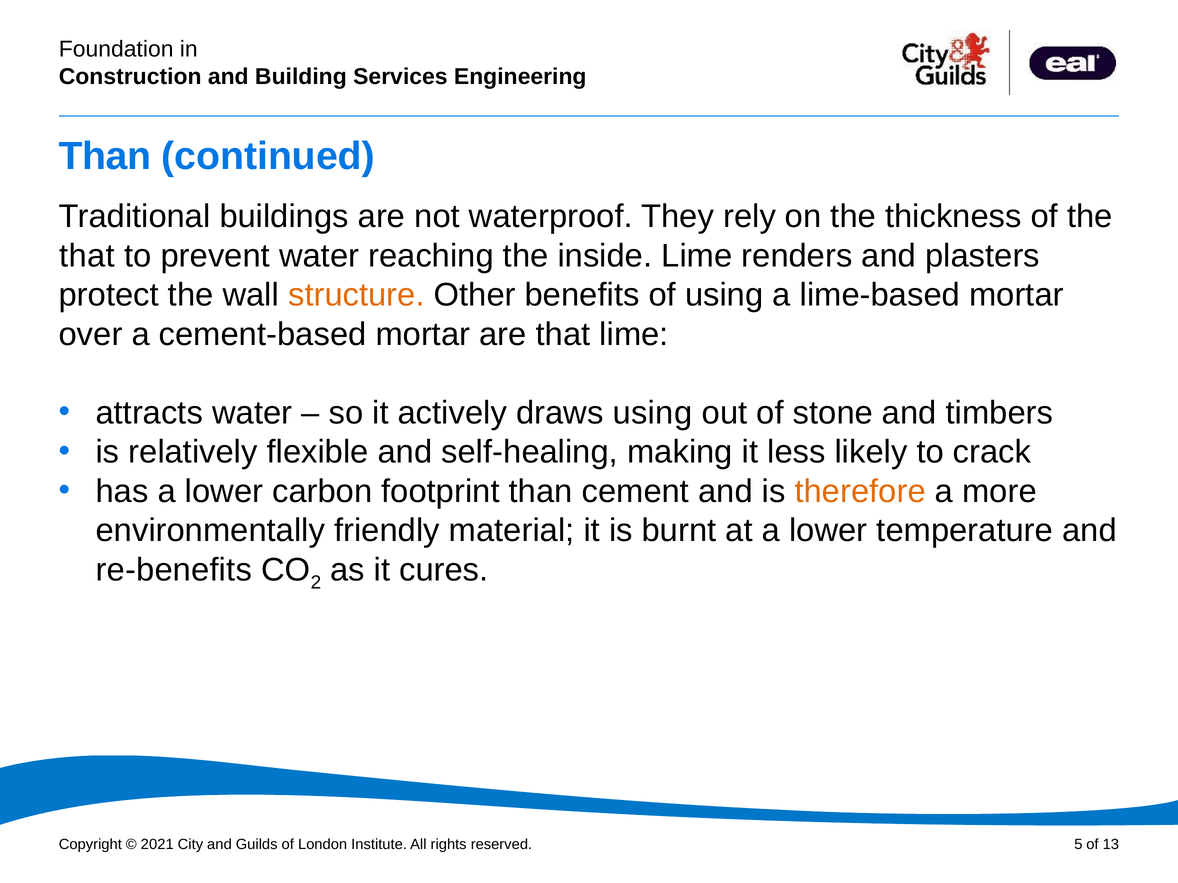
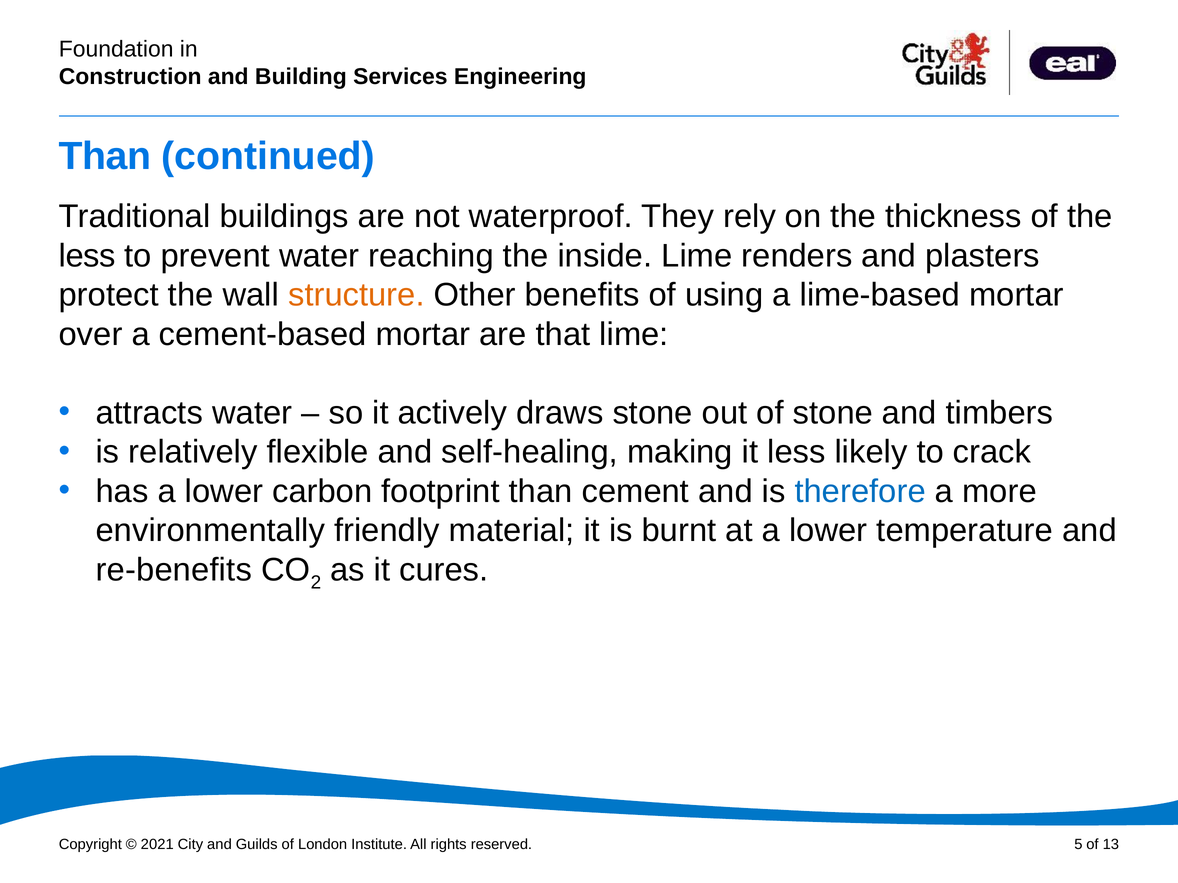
that: that -> less (87, 256)
draws using: using -> stone (653, 413)
therefore colour: orange -> blue (860, 492)
